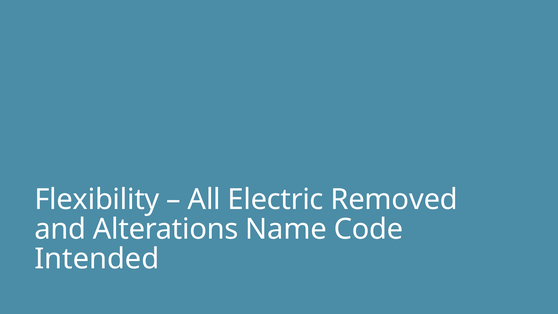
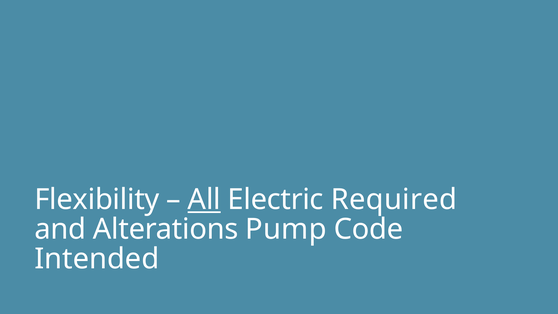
All underline: none -> present (204, 199)
Removed: Removed -> Required (394, 199)
Name: Name -> Pump (286, 229)
